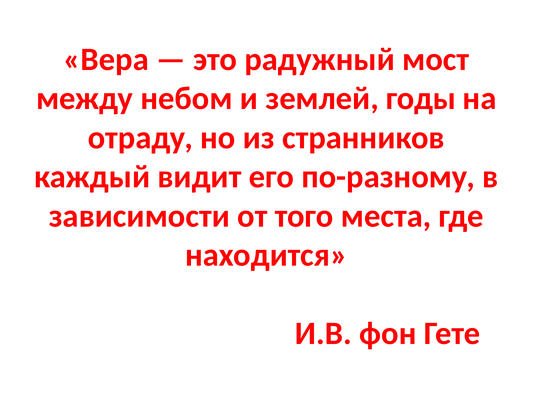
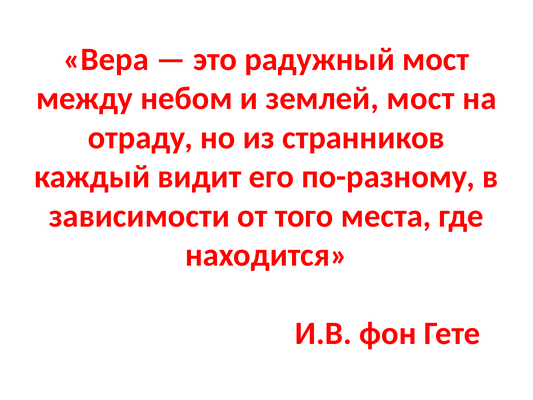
землей годы: годы -> мост (421, 98)
